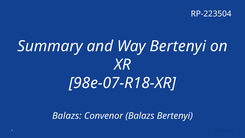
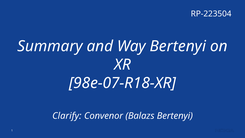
Balazs: Balazs -> Clarify (67, 116)
